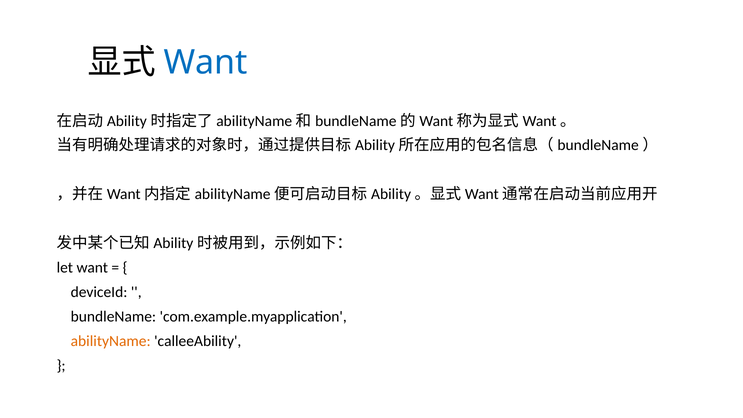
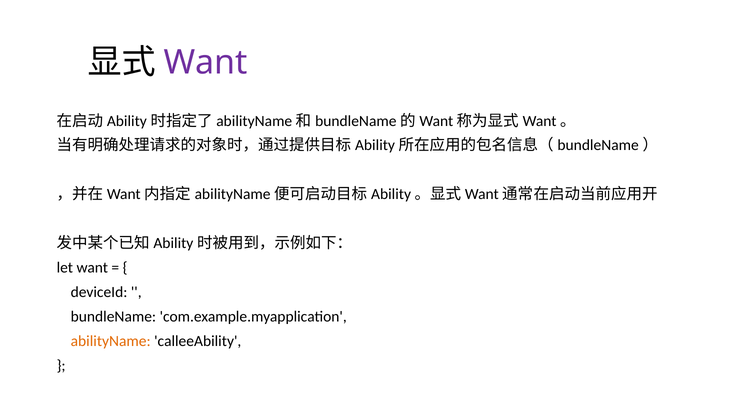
Want colour: blue -> purple (206, 62)
